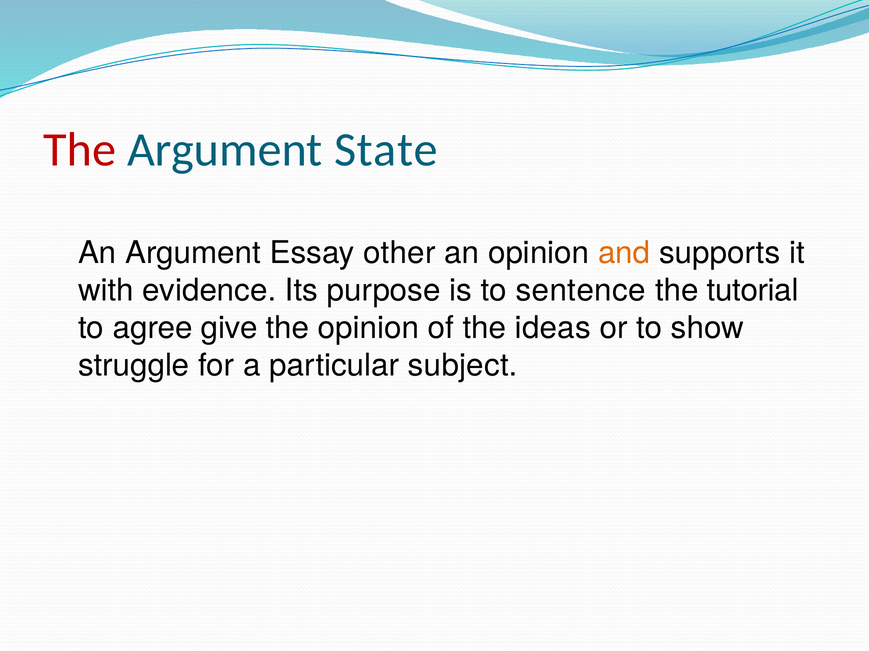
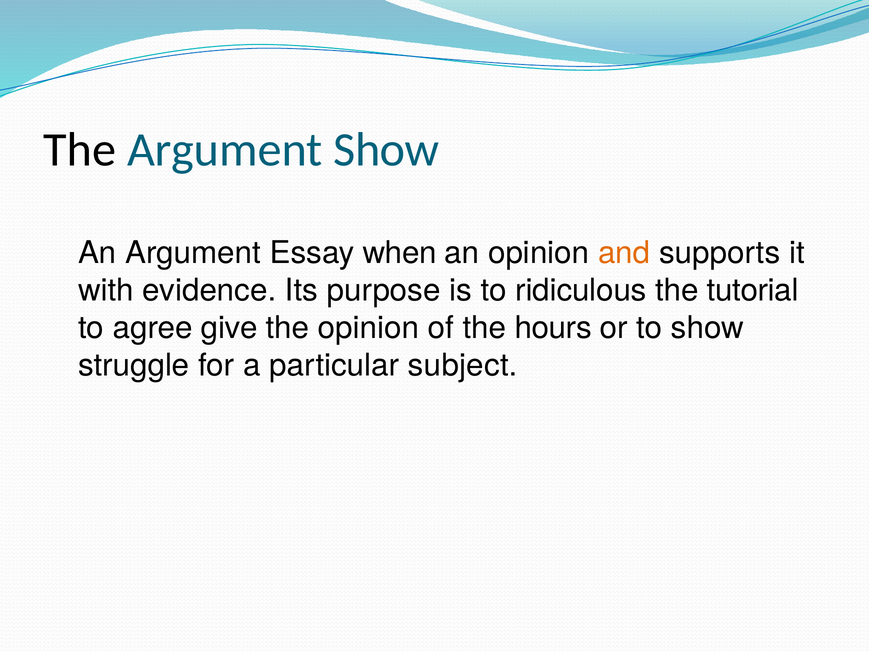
The colour: red -> black (80, 150)
Argument State: State -> Show (386, 150)
other: other -> when (400, 253)
sentence: sentence -> ridiculous (581, 291)
ideas: ideas -> hours (553, 328)
